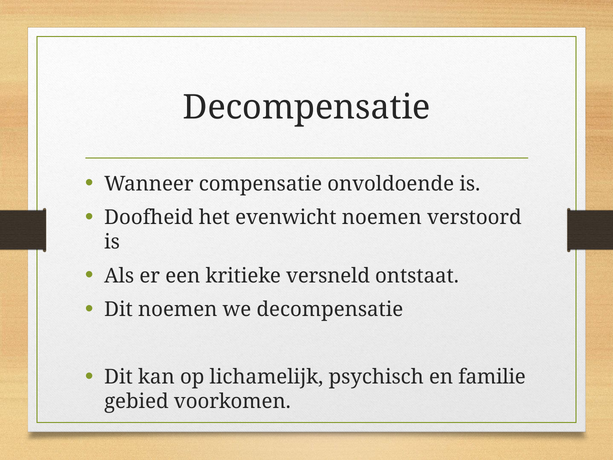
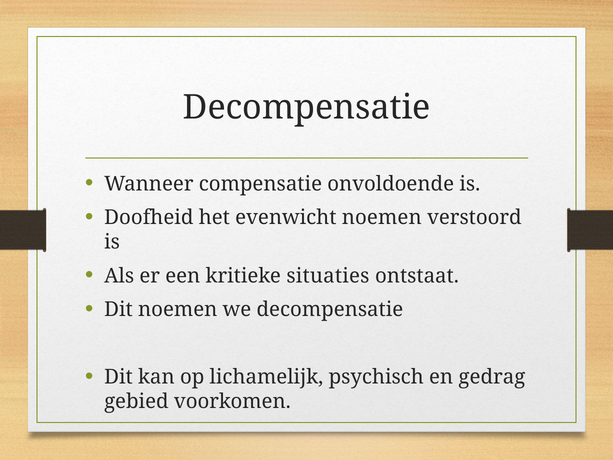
versneld: versneld -> situaties (328, 276)
familie: familie -> gedrag (492, 377)
